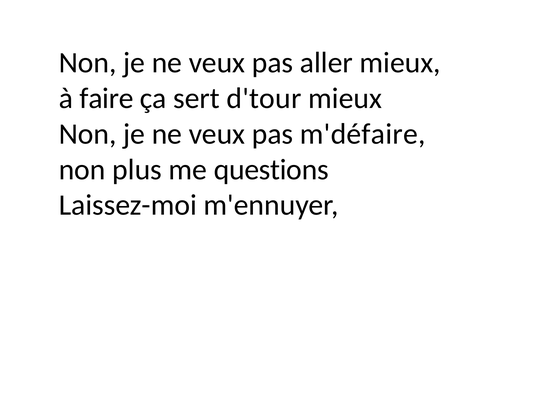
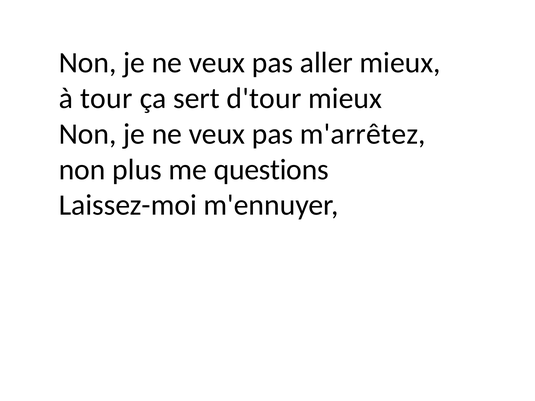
faire: faire -> tour (106, 98)
m'défaire: m'défaire -> m'arrêtez (363, 134)
